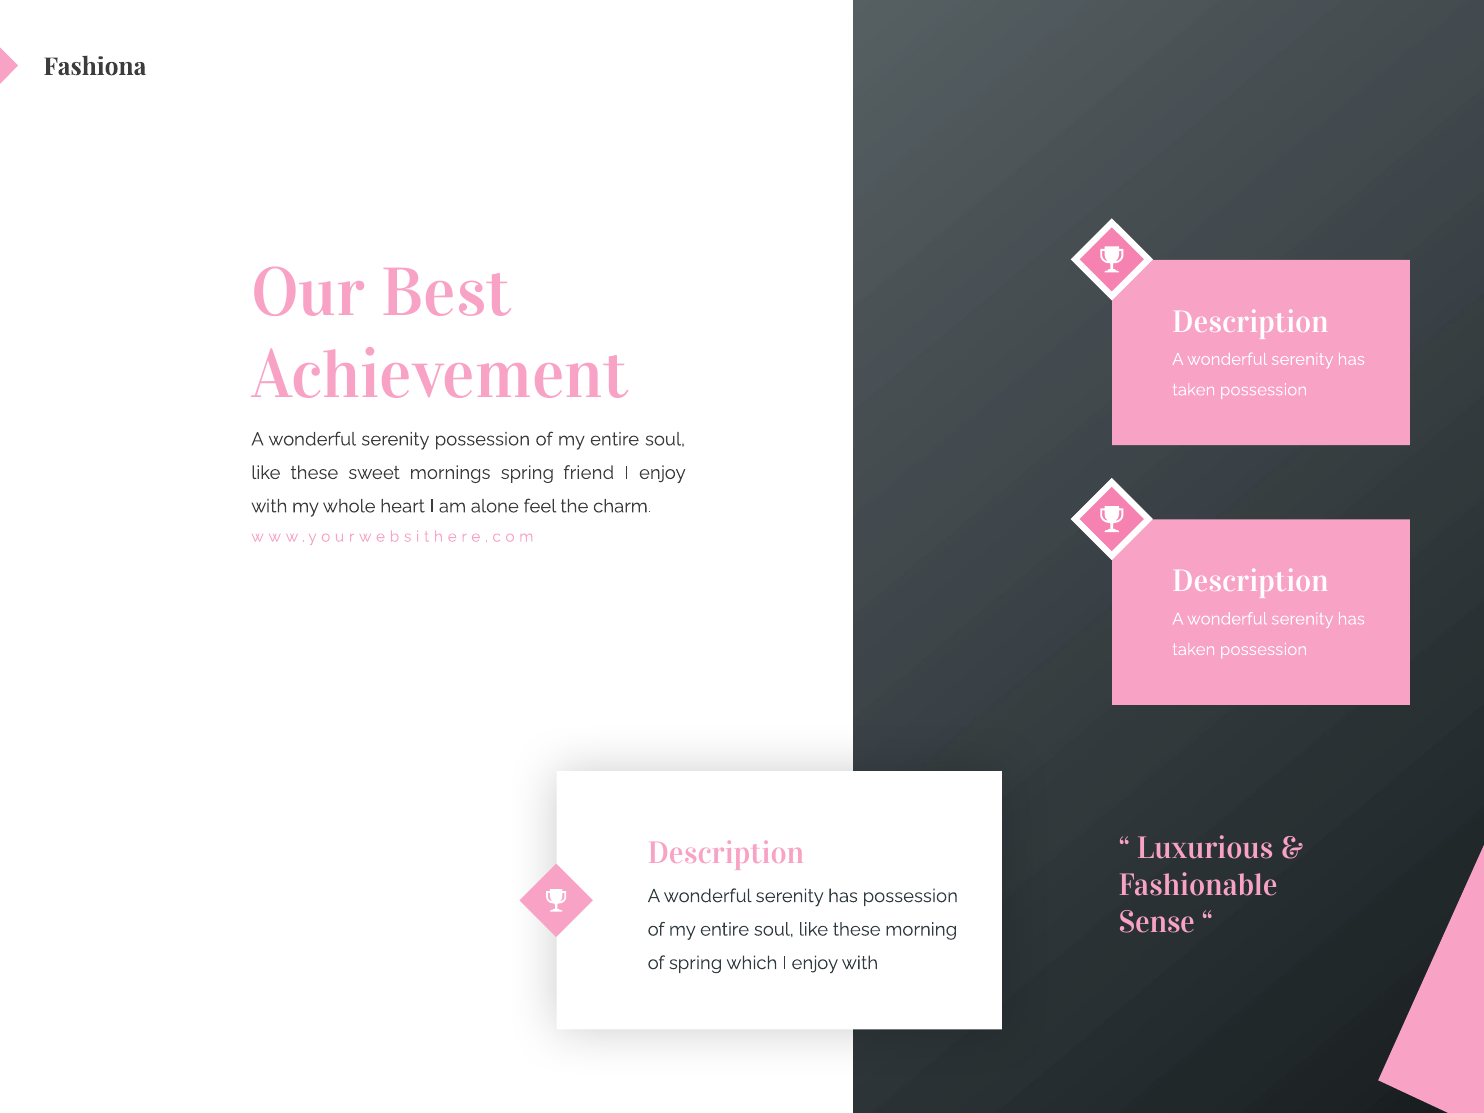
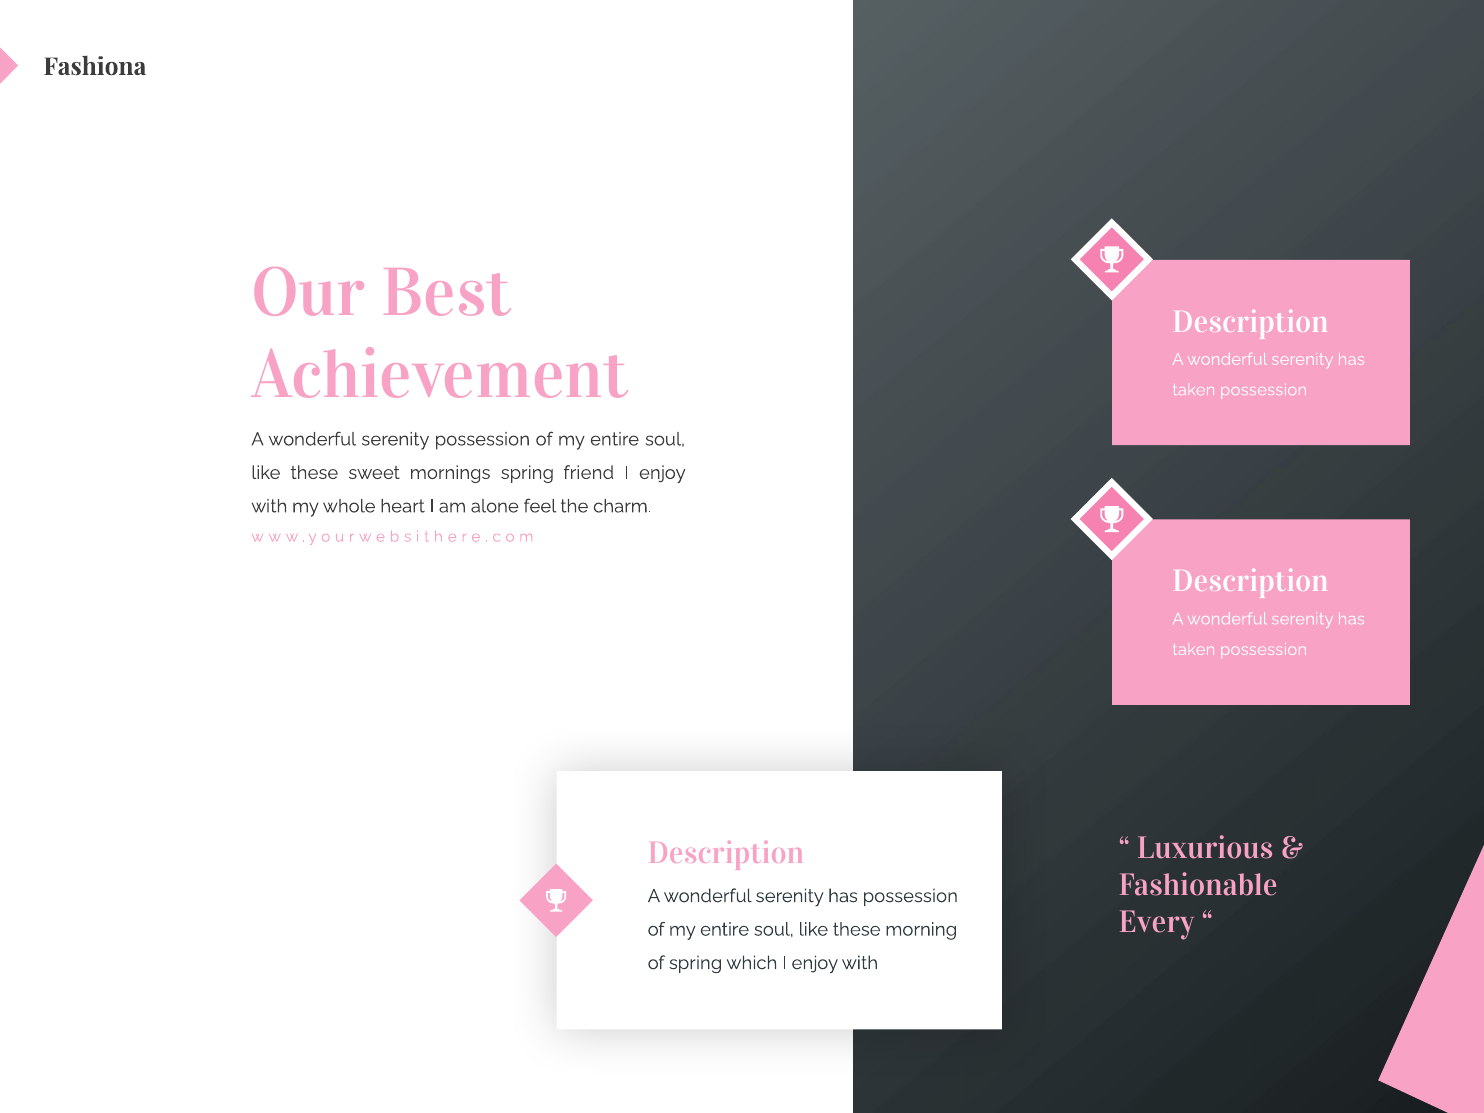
Sense: Sense -> Every (1157, 923)
